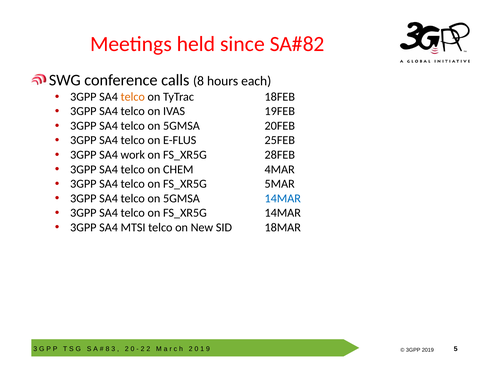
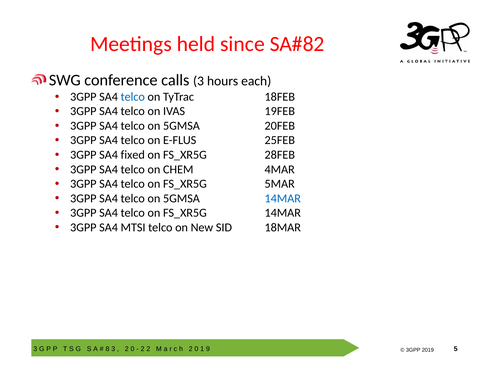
calls 8: 8 -> 3 (199, 81)
telco colour: orange -> blue (133, 97)
work: work -> fixed (133, 155)
